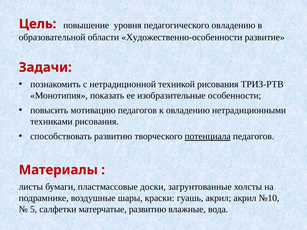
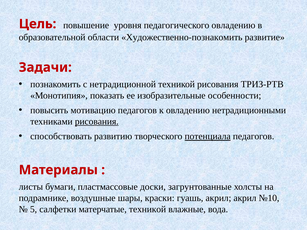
Художественно-особенности: Художественно-особенности -> Художественно-познакомить (182, 37)
рисования underline: none -> present (97, 122)
матерчатые развитию: развитию -> техникой (148, 209)
